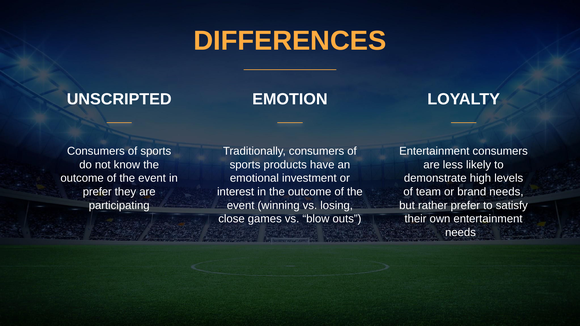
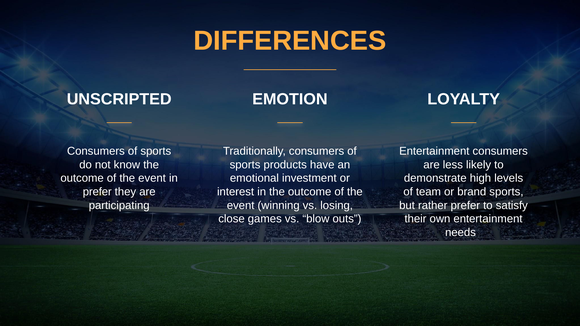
brand needs: needs -> sports (506, 192)
